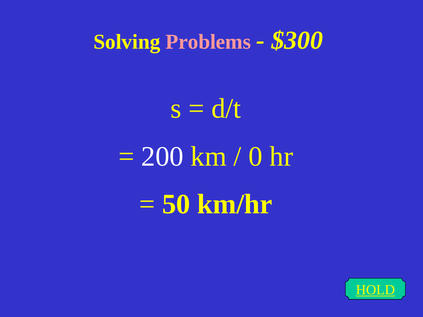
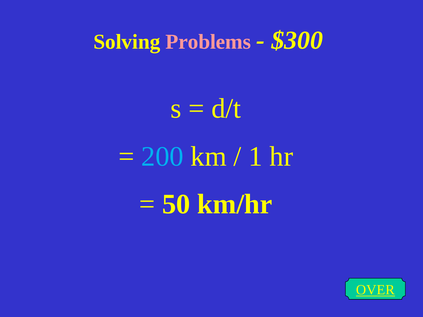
200 colour: white -> light blue (162, 157)
0: 0 -> 1 (256, 157)
HOLD: HOLD -> OVER (375, 290)
